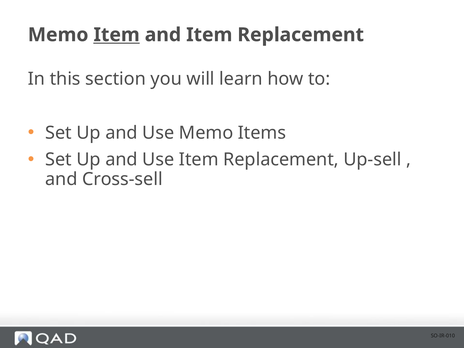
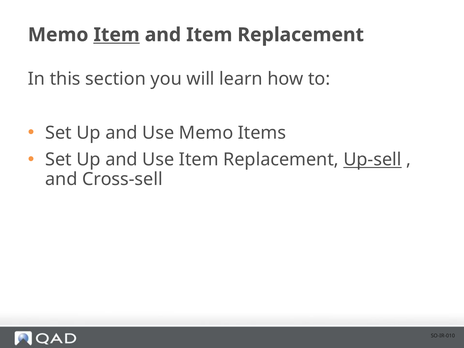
Up-sell underline: none -> present (372, 160)
